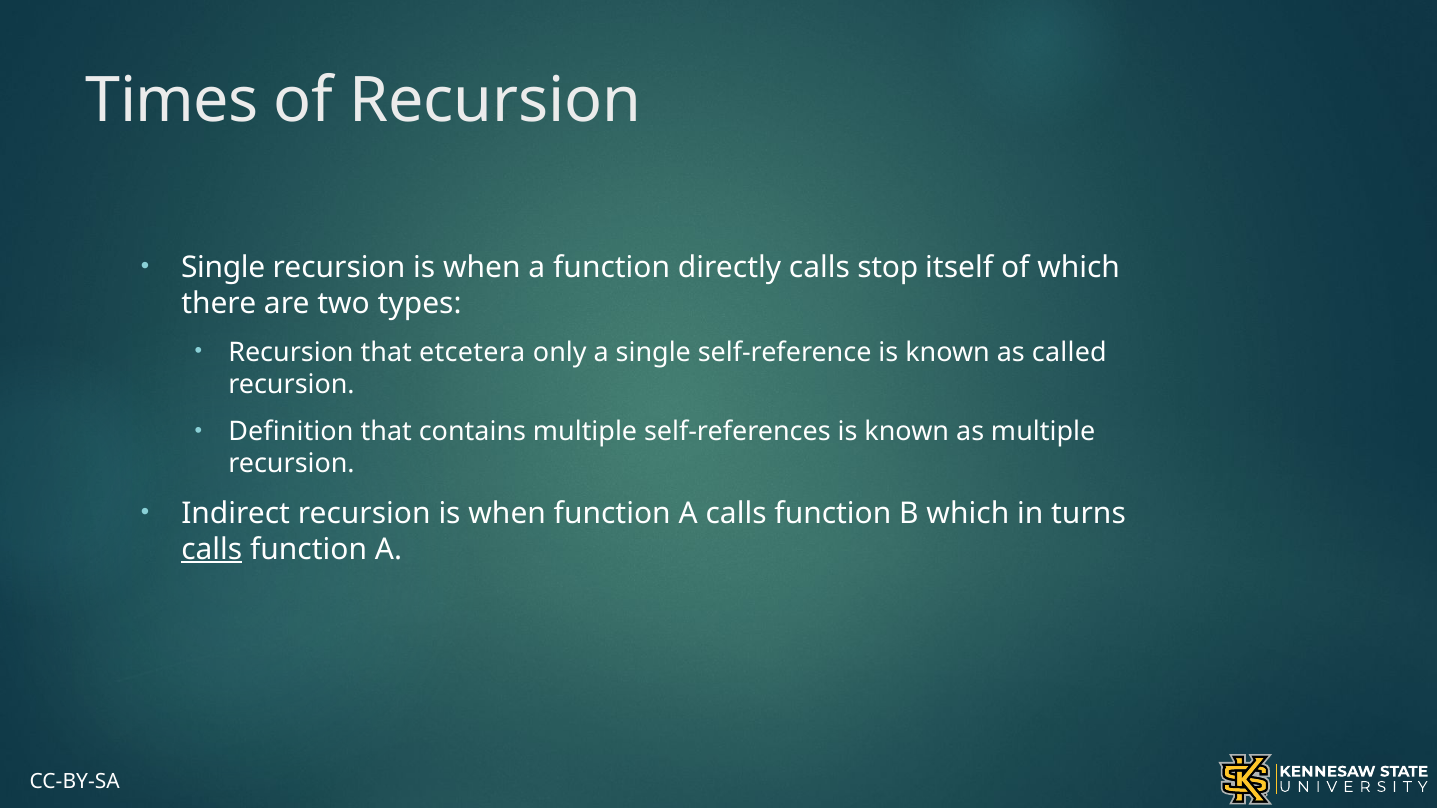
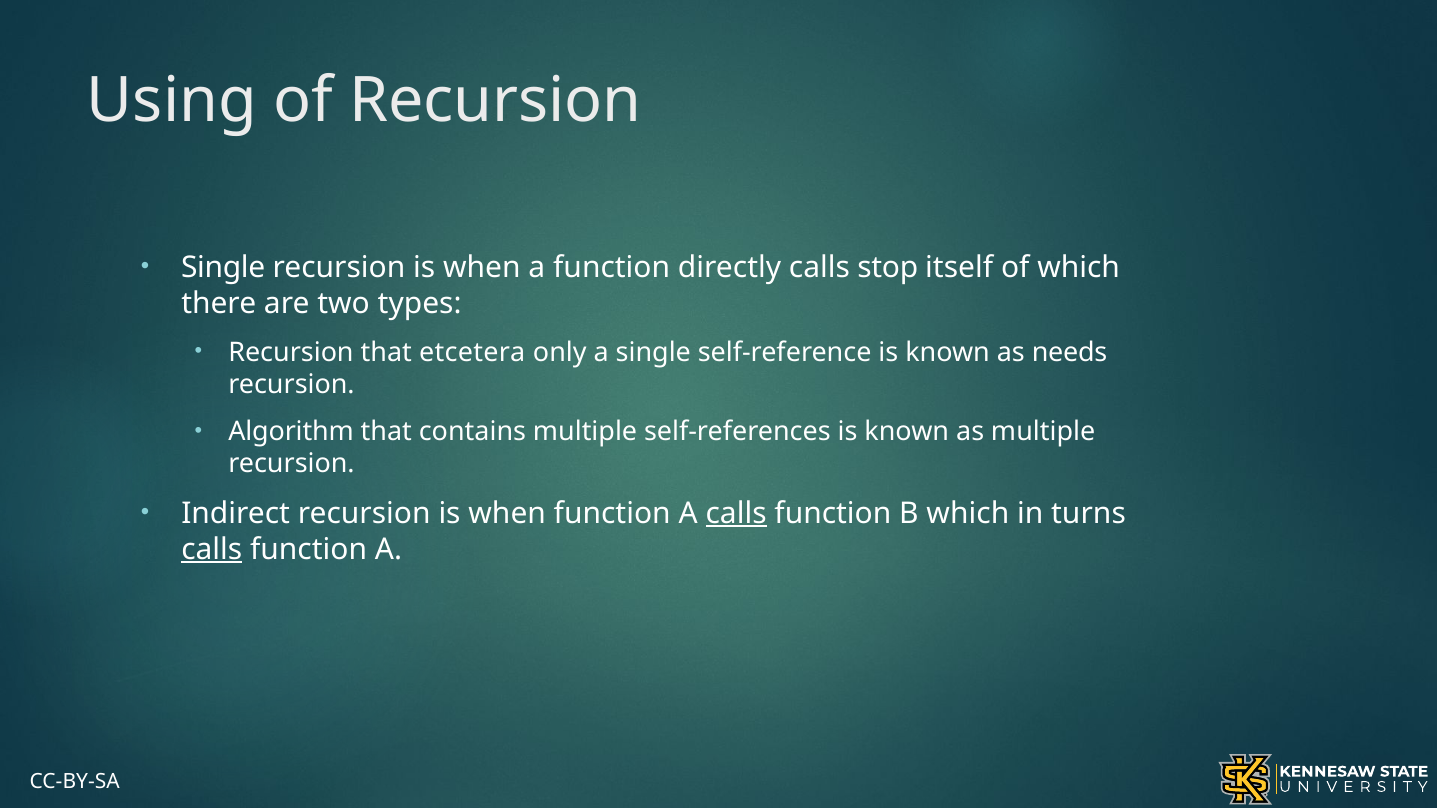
Times: Times -> Using (172, 101)
called: called -> needs (1070, 352)
Definition: Definition -> Algorithm (291, 432)
calls underline: none -> present (736, 514)
